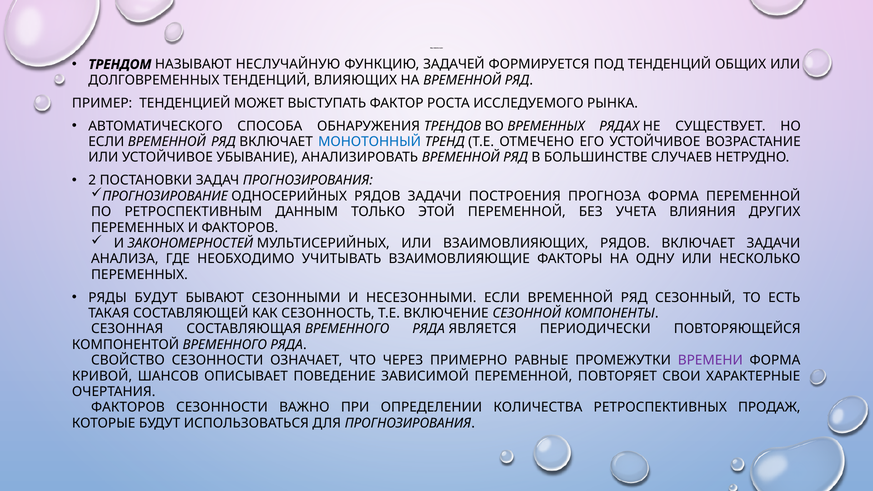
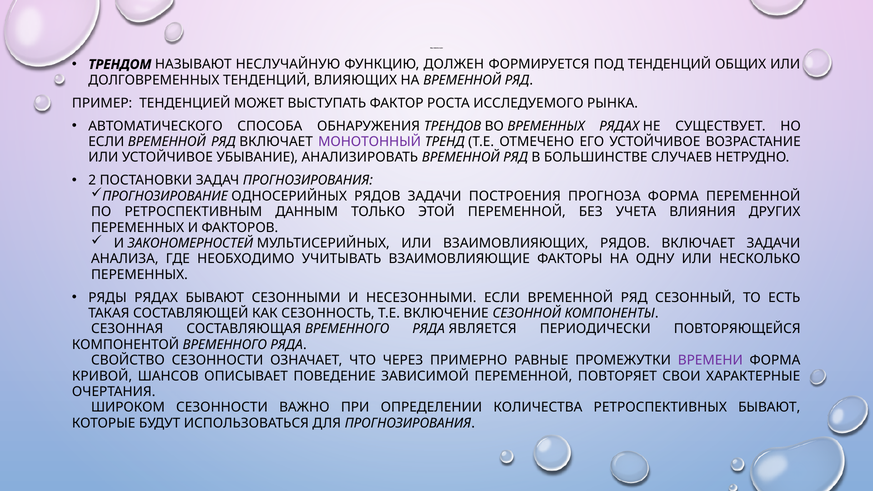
ЗАДАЧЕЙ: ЗАДАЧЕЙ -> ДОЛЖЕН (454, 64)
МОНОТОННЫЙ colour: blue -> purple (370, 142)
РЯДЫ БУДУТ: БУДУТ -> РЯДАХ (156, 298)
ФАКТОРОВ: ФАКТОРОВ -> ШИРОКОМ (128, 408)
РЕТРОСПЕКТИВНЫХ ПРОДАЖ: ПРОДАЖ -> БЫВАЮТ (769, 408)
